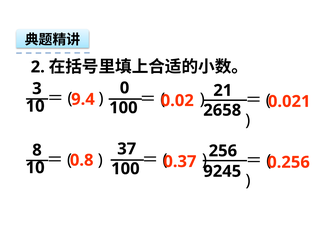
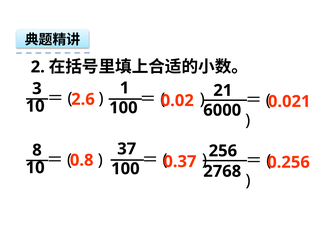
0: 0 -> 1 (125, 88)
9.4: 9.4 -> 2.6 (83, 99)
2658: 2658 -> 6000 (222, 110)
9245: 9245 -> 2768 (222, 171)
